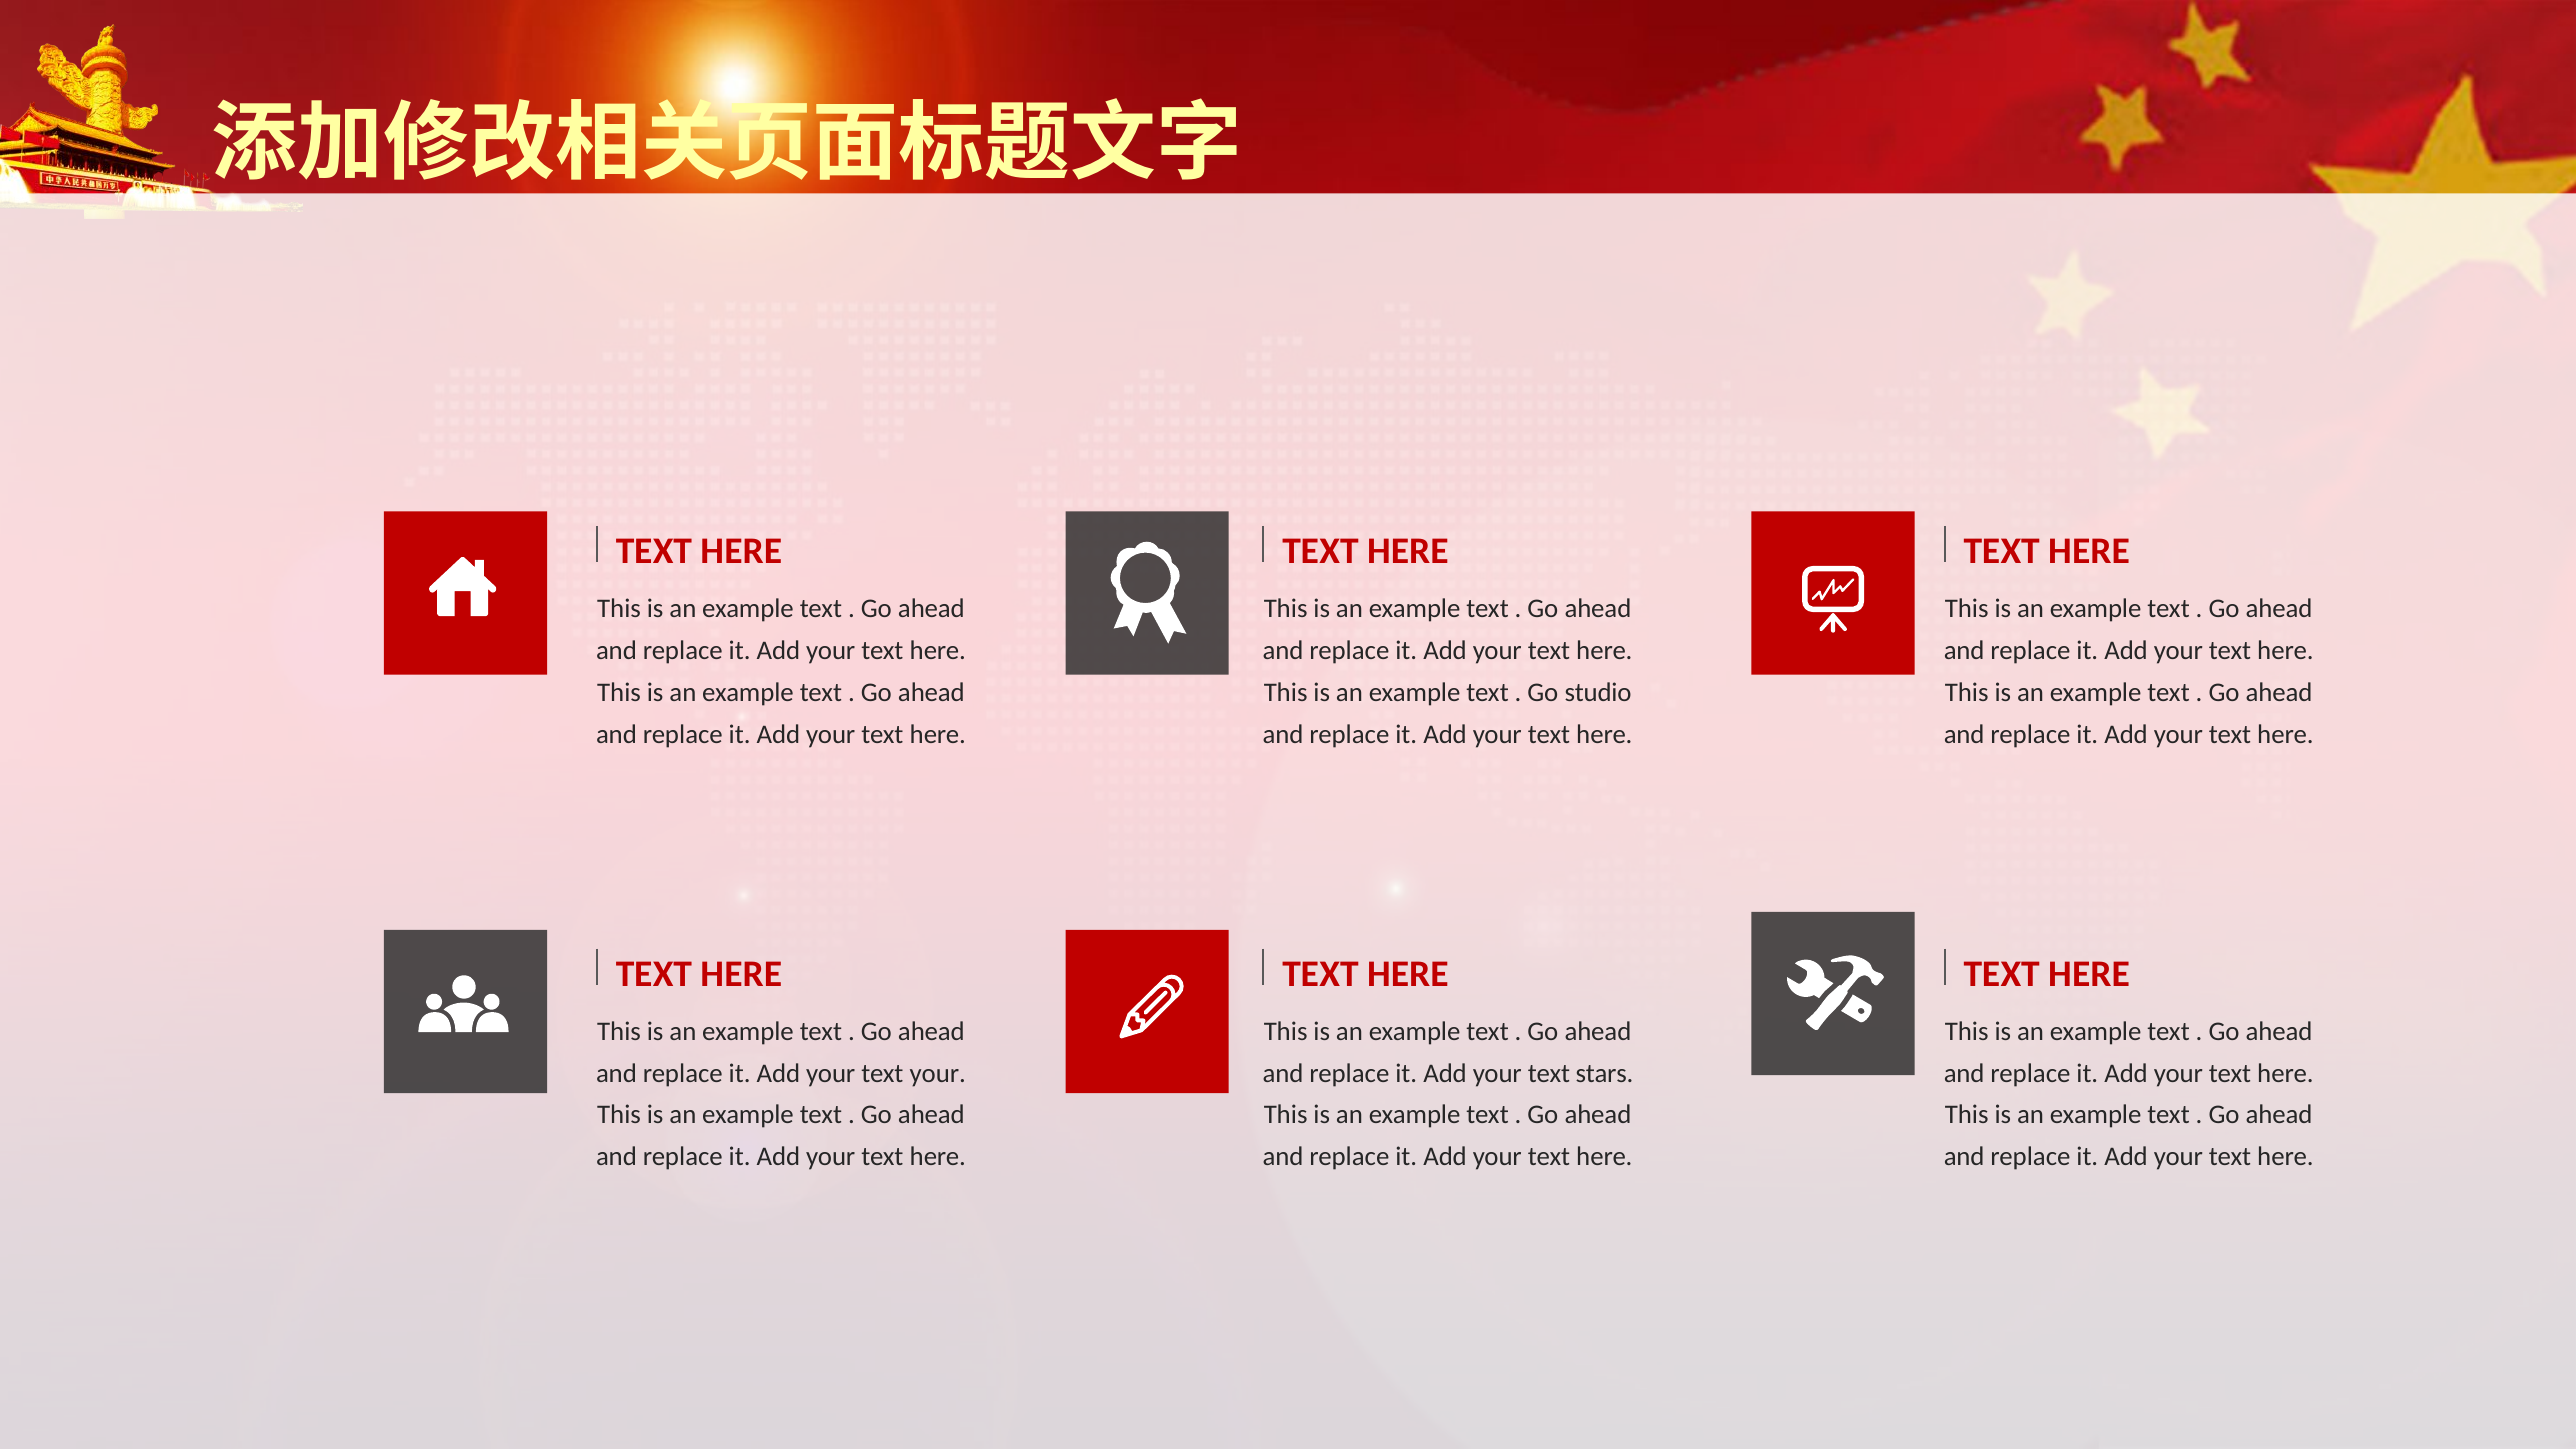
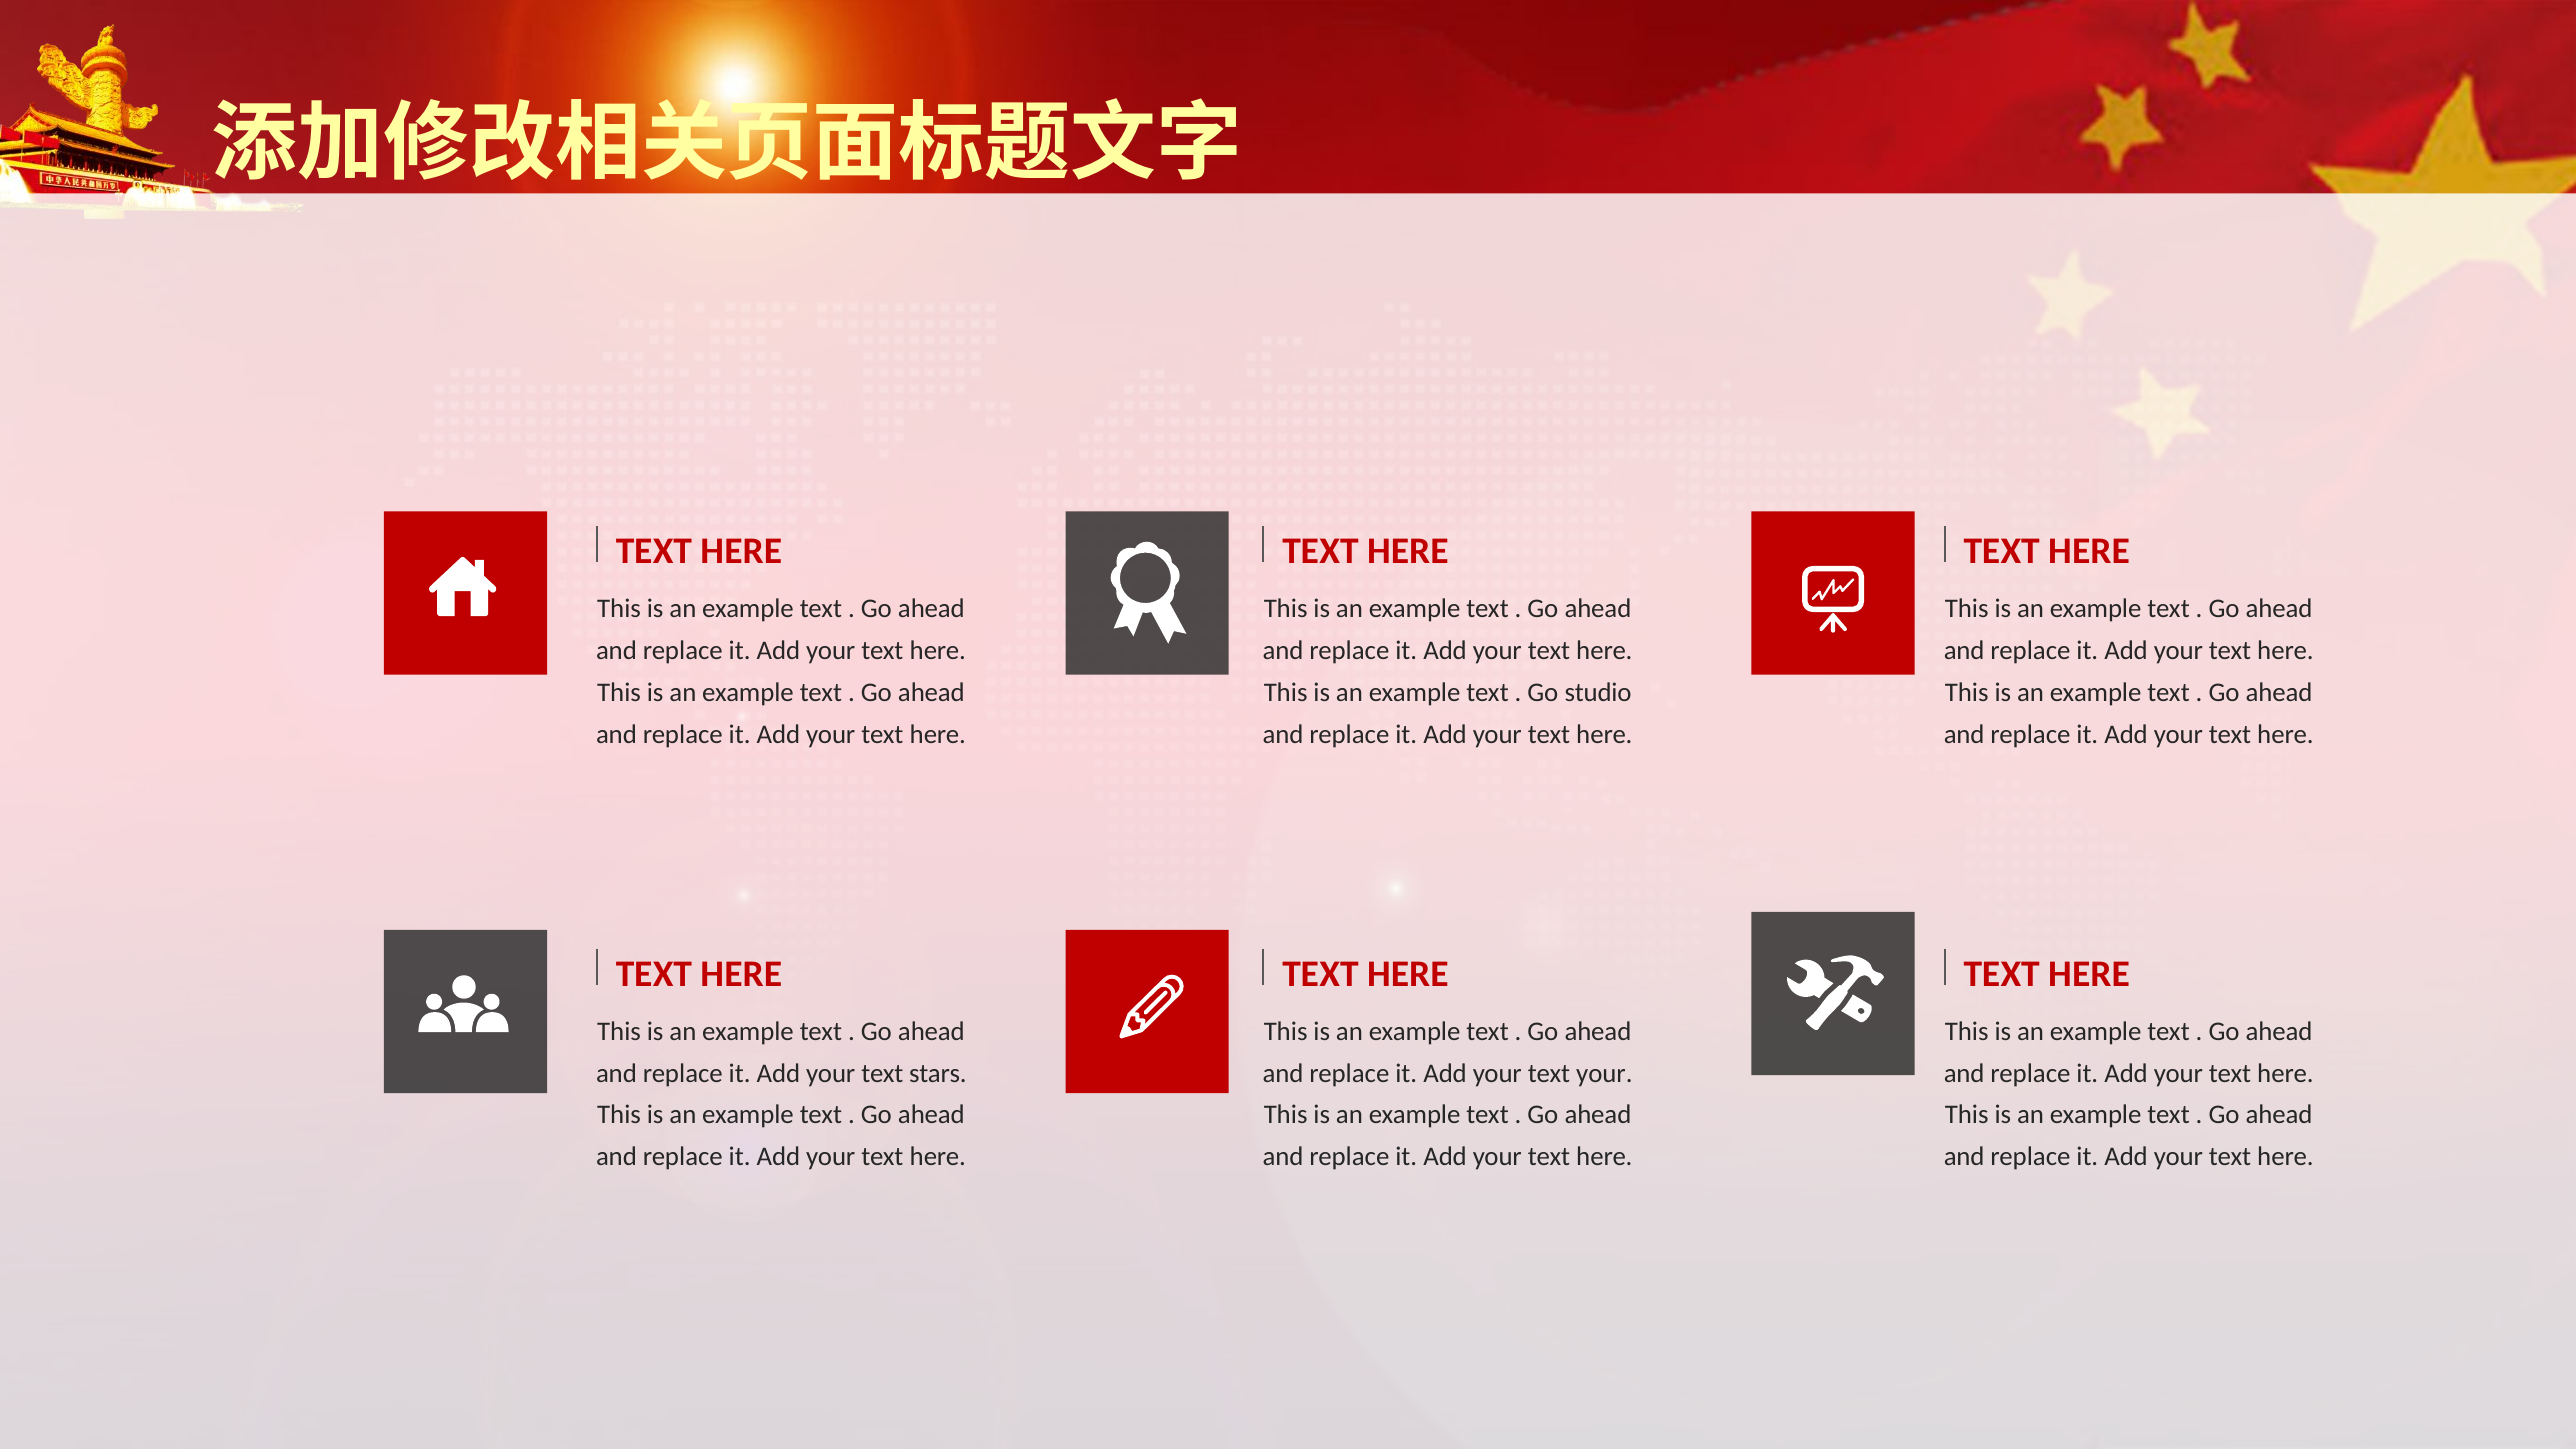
text your: your -> stars (938, 1073)
text stars: stars -> your (1604, 1073)
